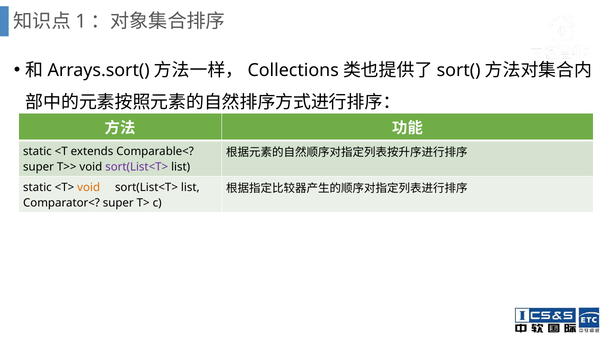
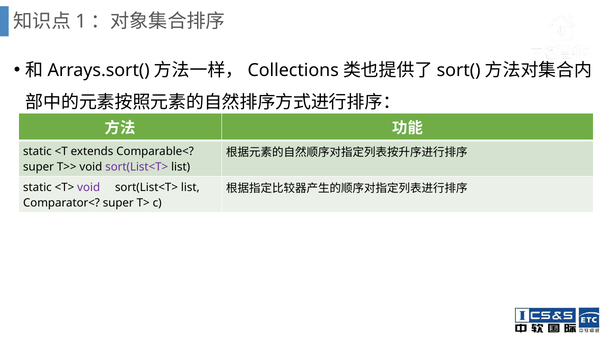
void colour: orange -> purple (89, 187)
